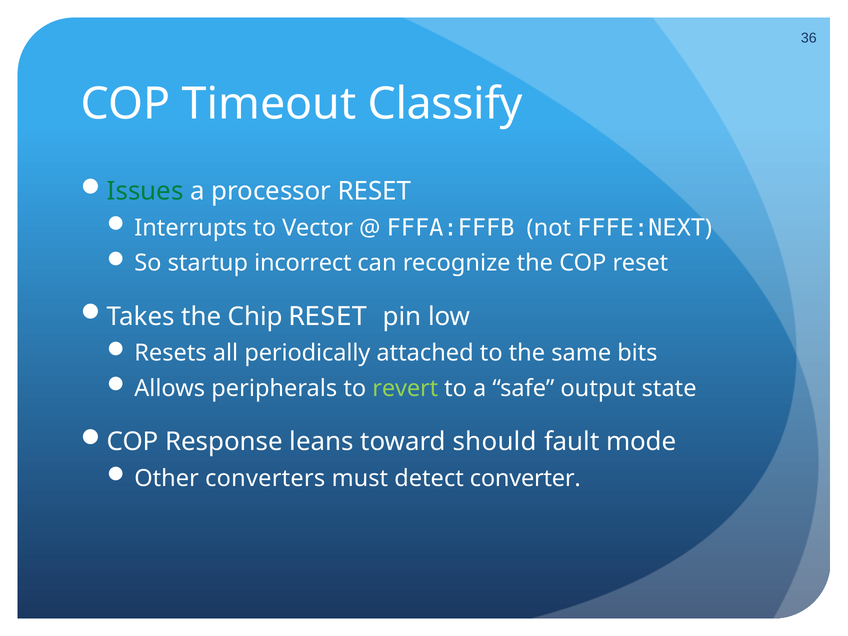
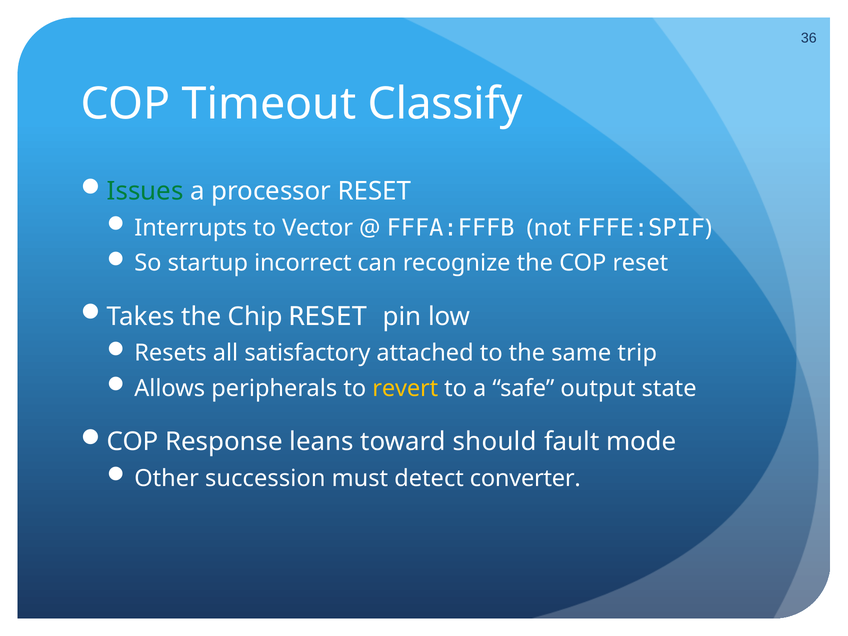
FFFE:NEXT: FFFE:NEXT -> FFFE:SPIF (641, 228)
periodically: periodically -> satisfactory (307, 353)
bits: bits -> trip (637, 353)
revert colour: light green -> yellow (405, 389)
converters: converters -> succession (265, 479)
